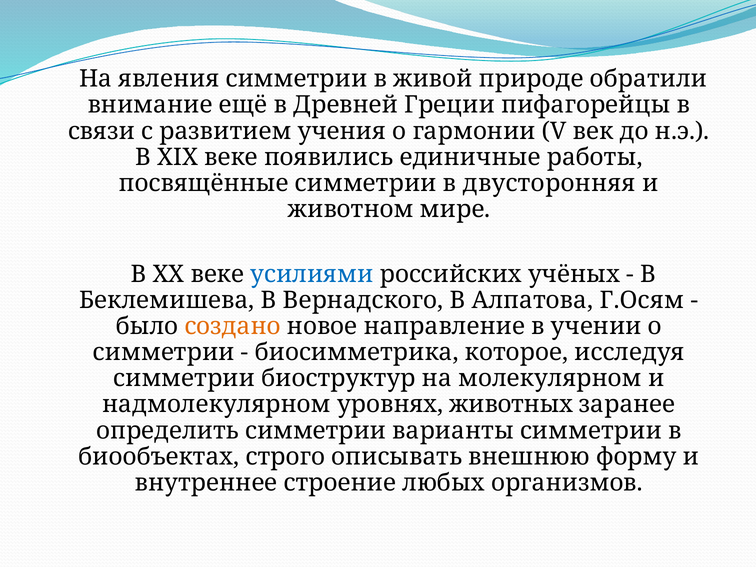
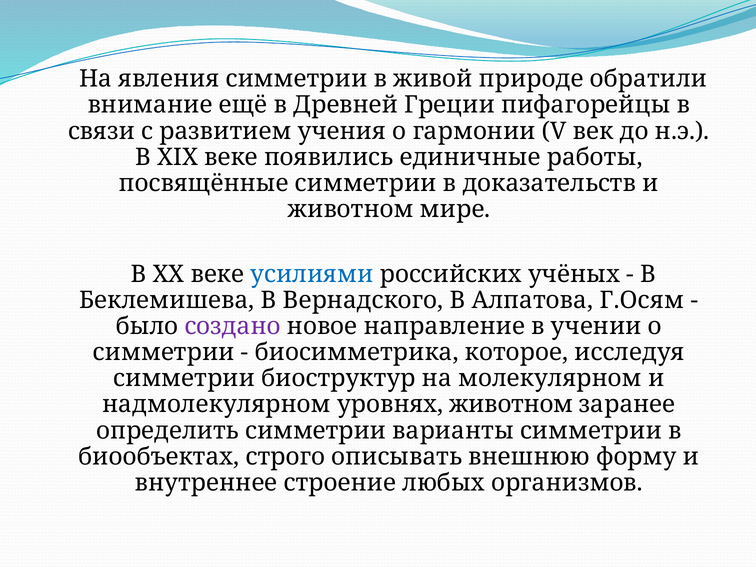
двусторонняя: двусторонняя -> доказательств (549, 183)
создано colour: orange -> purple (233, 326)
уровнях животных: животных -> животном (511, 404)
